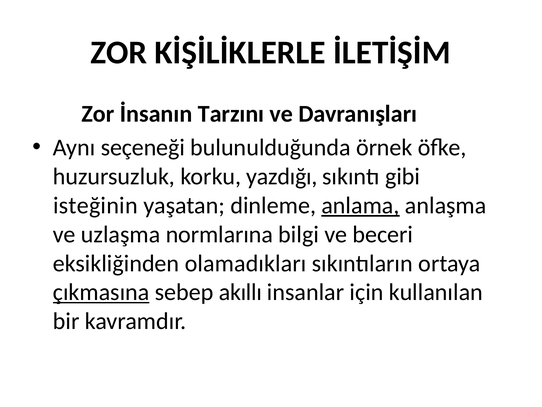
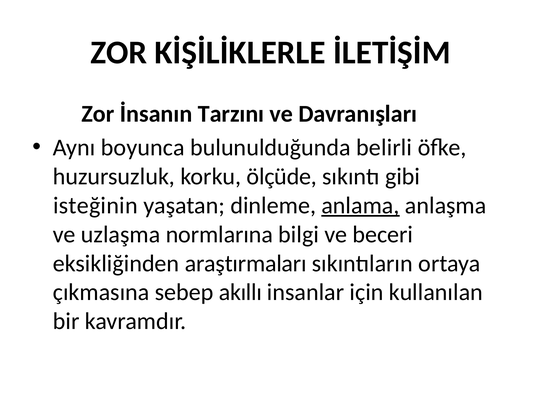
seçeneği: seçeneği -> boyunca (143, 147)
örnek: örnek -> belirli (384, 147)
yazdığı: yazdığı -> ölçüde (282, 176)
olamadıkları: olamadıkları -> araştırmaları (246, 263)
çıkmasına underline: present -> none (101, 292)
